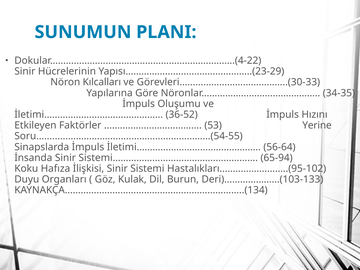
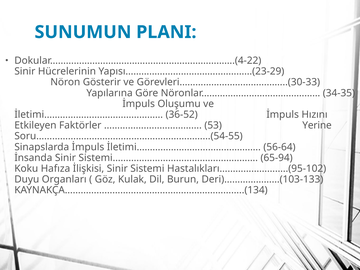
Kılcalları: Kılcalları -> Gösterir (102, 82)
